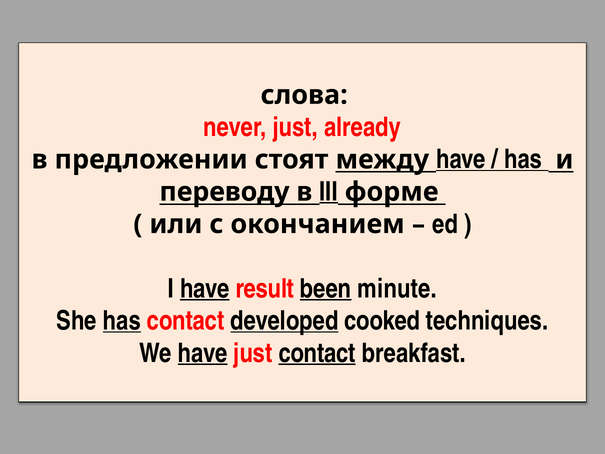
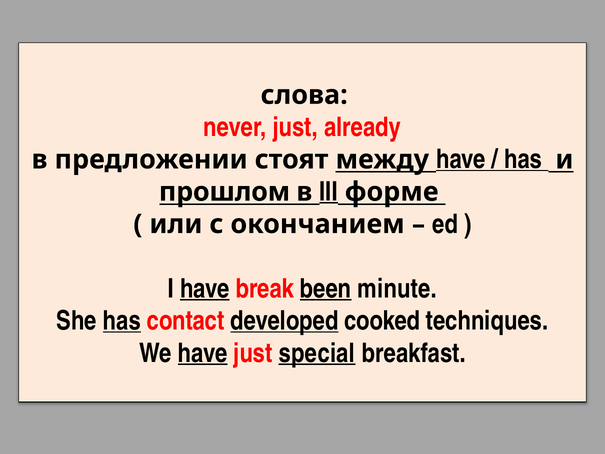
переводу: переводу -> прошлом (225, 192)
result: result -> break (265, 289)
just contact: contact -> special (317, 353)
